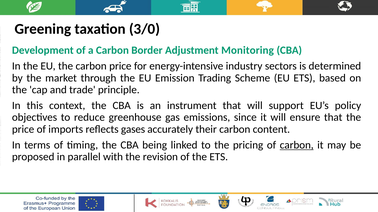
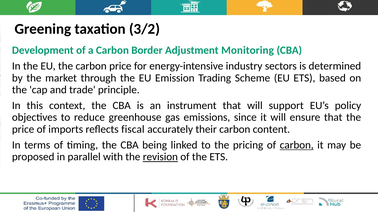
3/0: 3/0 -> 3/2 (145, 29)
gases: gases -> fiscal (133, 130)
revision underline: none -> present (160, 157)
